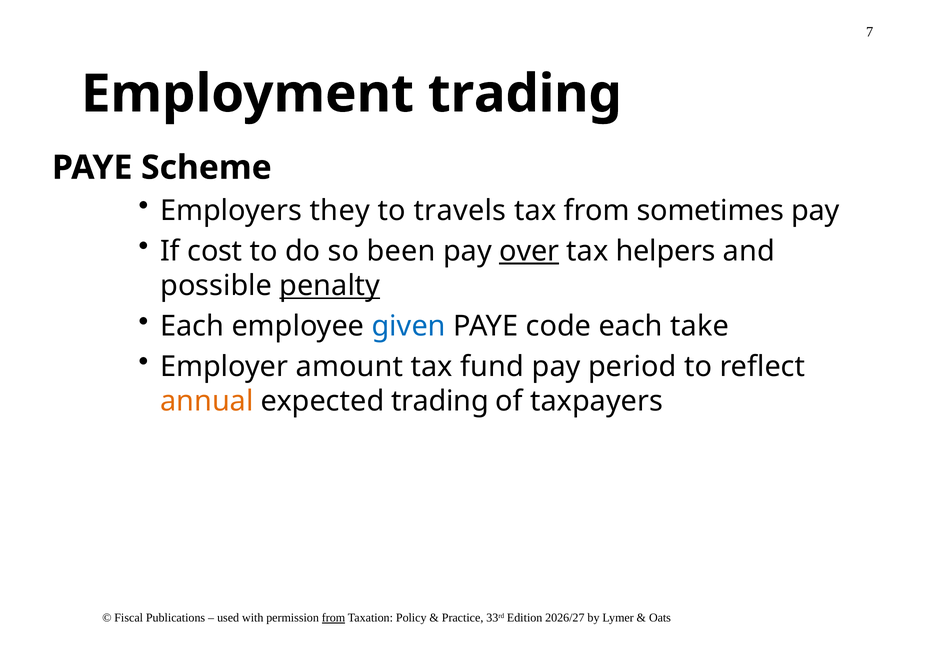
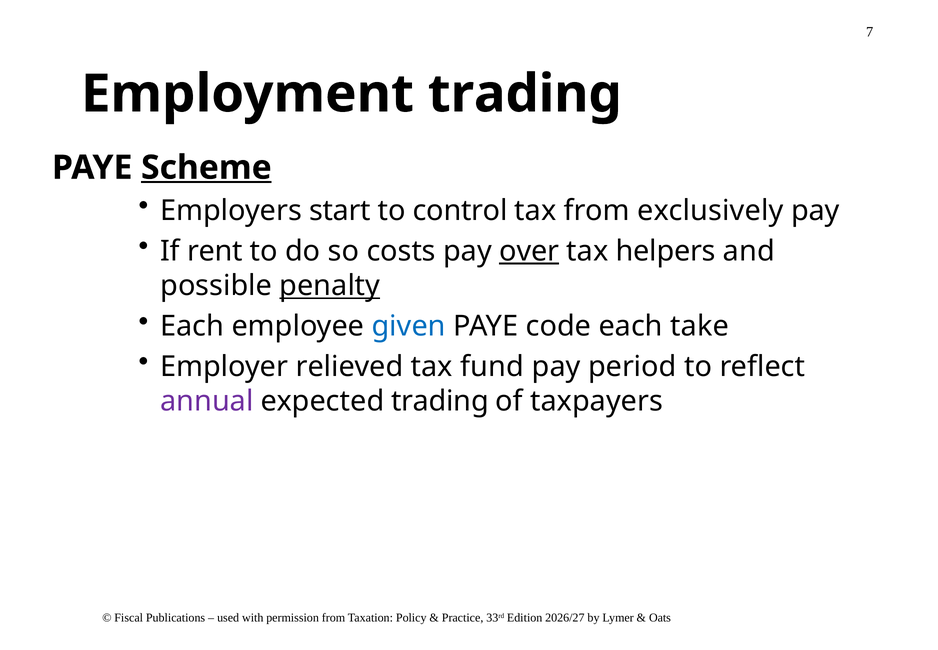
Scheme underline: none -> present (206, 167)
they: they -> start (340, 210)
travels: travels -> control (460, 210)
sometimes: sometimes -> exclusively (710, 210)
cost: cost -> rent (215, 251)
been: been -> costs (401, 251)
amount: amount -> relieved (350, 366)
annual colour: orange -> purple (207, 401)
from underline: present -> none (334, 617)
